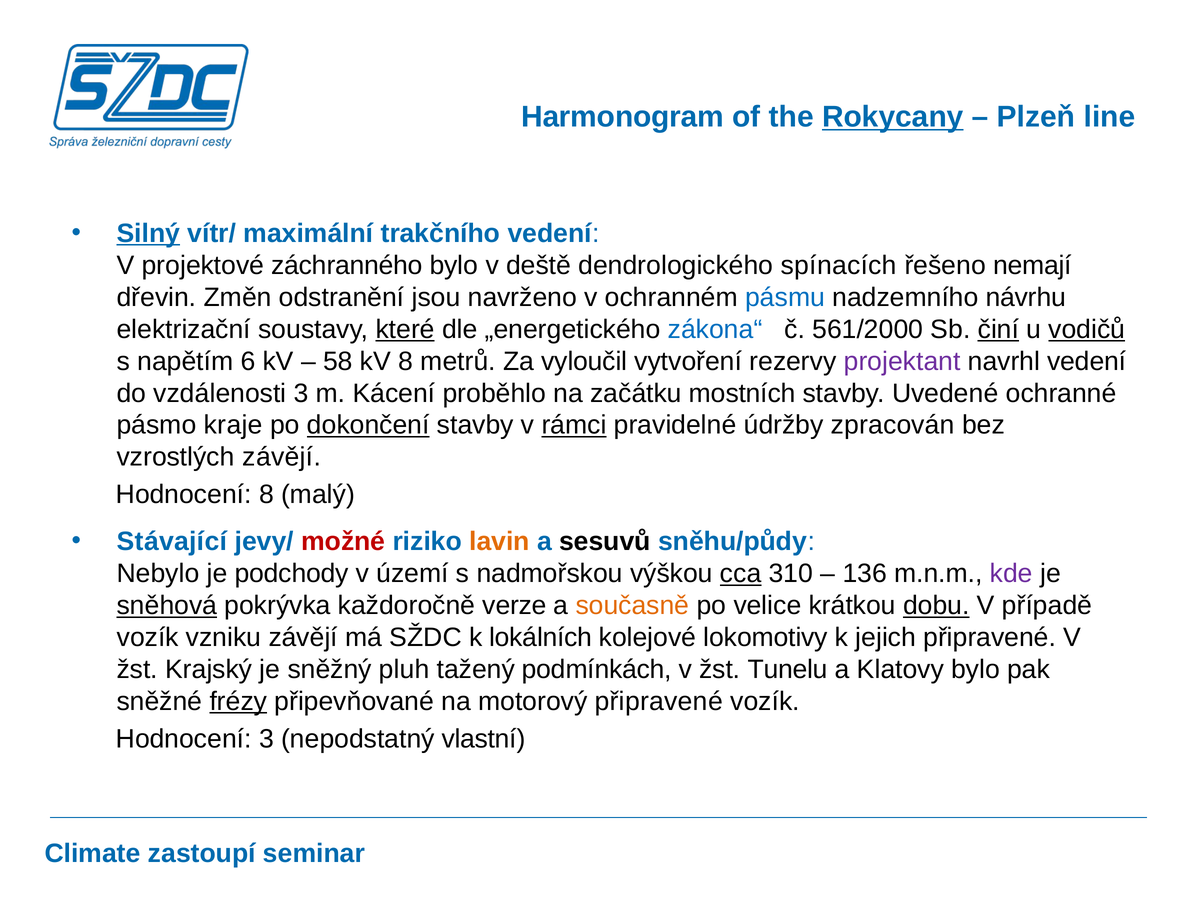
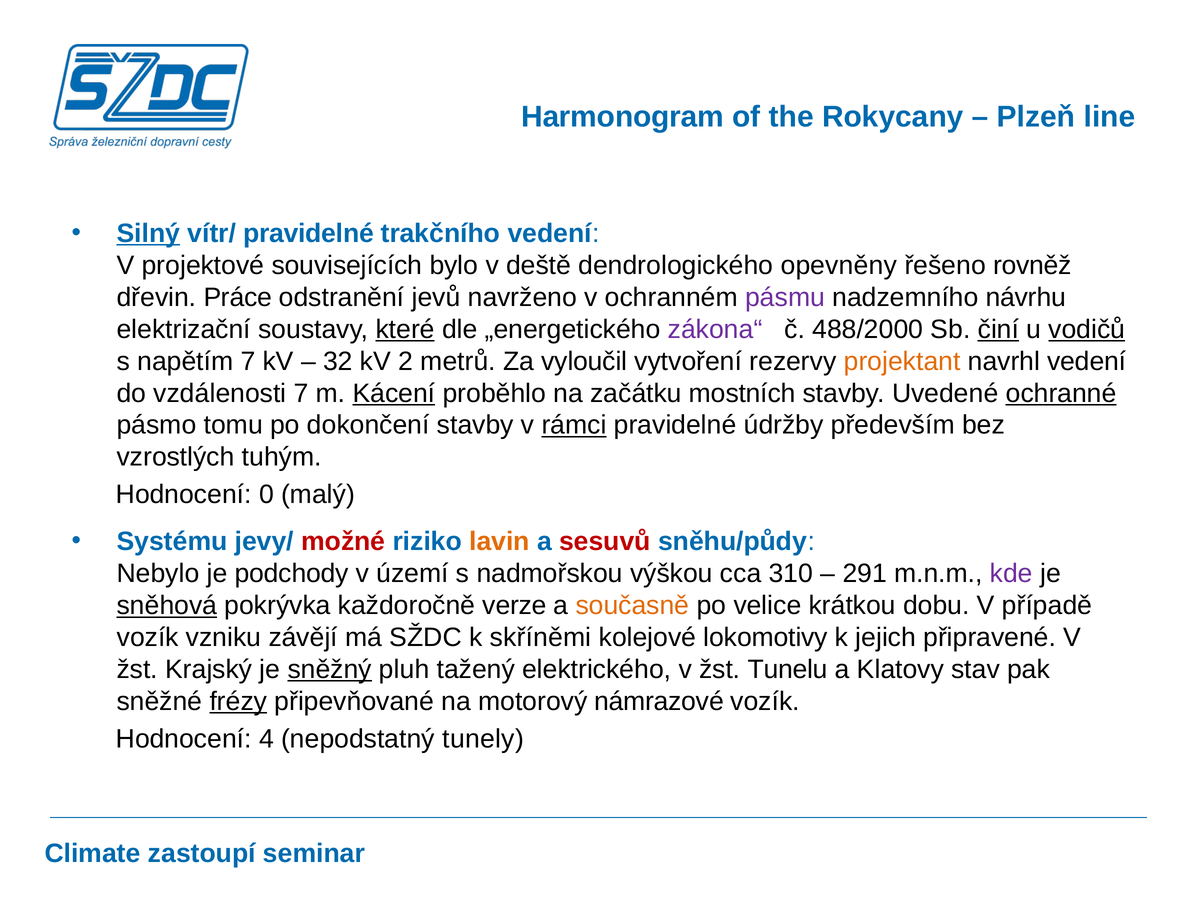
Rokycany underline: present -> none (893, 117)
vítr/ maximální: maximální -> pravidelné (309, 234)
záchranného: záchranného -> souvisejících (347, 266)
spínacích: spínacích -> opevněny (839, 266)
nemají: nemají -> rovněž (1032, 266)
Změn: Změn -> Práce (238, 297)
jsou: jsou -> jevů (436, 297)
pásmu colour: blue -> purple (785, 297)
zákona“ colour: blue -> purple (715, 329)
561/2000: 561/2000 -> 488/2000 (868, 329)
napětím 6: 6 -> 7 (248, 361)
58: 58 -> 32 (338, 361)
kV 8: 8 -> 2 (406, 361)
projektant colour: purple -> orange (902, 361)
vzdálenosti 3: 3 -> 7 (301, 393)
Kácení underline: none -> present (394, 393)
ochranné underline: none -> present (1061, 393)
kraje: kraje -> tomu (233, 425)
dokončení underline: present -> none (368, 425)
zpracován: zpracován -> především (893, 425)
vzrostlých závějí: závějí -> tuhým (282, 457)
Hodnocení 8: 8 -> 0 (266, 495)
Stávající: Stávající -> Systému (172, 542)
sesuvů colour: black -> red (605, 542)
cca underline: present -> none (741, 574)
136: 136 -> 291 (865, 574)
dobu underline: present -> none (936, 606)
lokálních: lokálních -> skříněmi (540, 638)
sněžný underline: none -> present (330, 670)
podmínkách: podmínkách -> elektrického (597, 670)
Klatovy bylo: bylo -> stav (976, 670)
motorový připravené: připravené -> námrazové (659, 702)
Hodnocení 3: 3 -> 4 (266, 739)
vlastní: vlastní -> tunely (483, 739)
